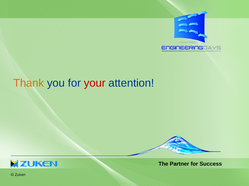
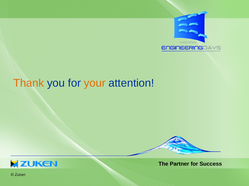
your colour: red -> orange (95, 83)
